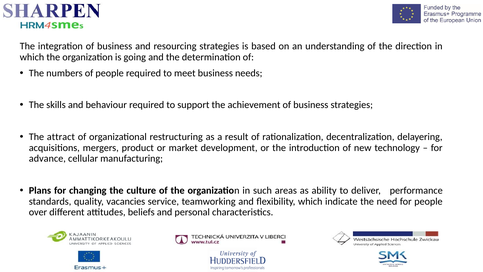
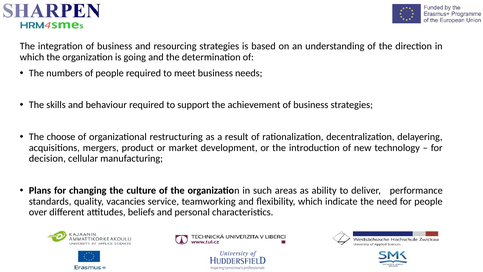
attract: attract -> choose (61, 137)
advance: advance -> decision (47, 158)
